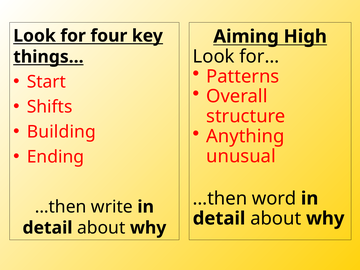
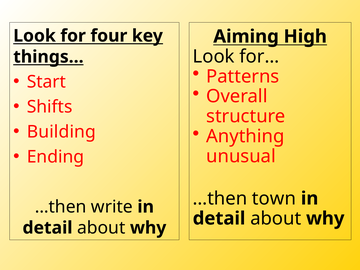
word: word -> town (274, 198)
